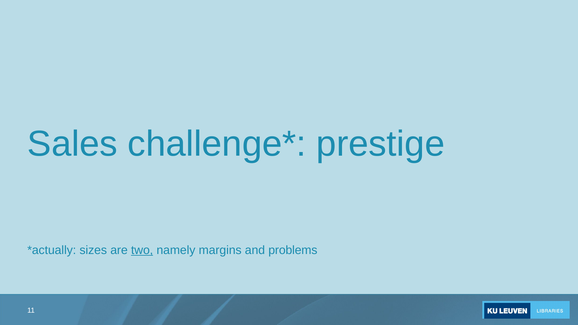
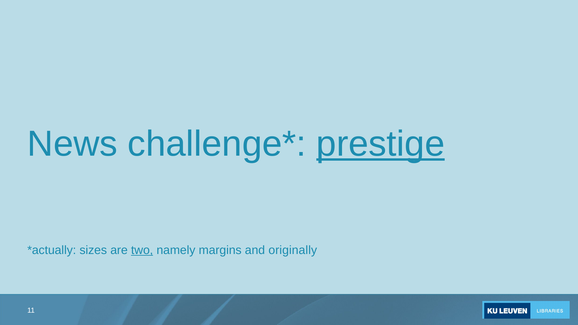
Sales: Sales -> News (72, 144)
prestige underline: none -> present (381, 144)
problems: problems -> originally (293, 250)
